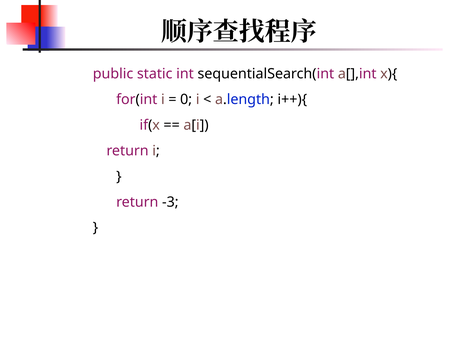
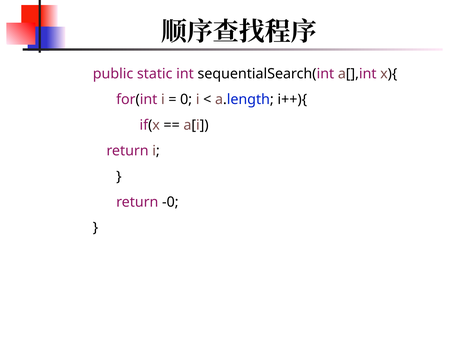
-3: -3 -> -0 (170, 202)
